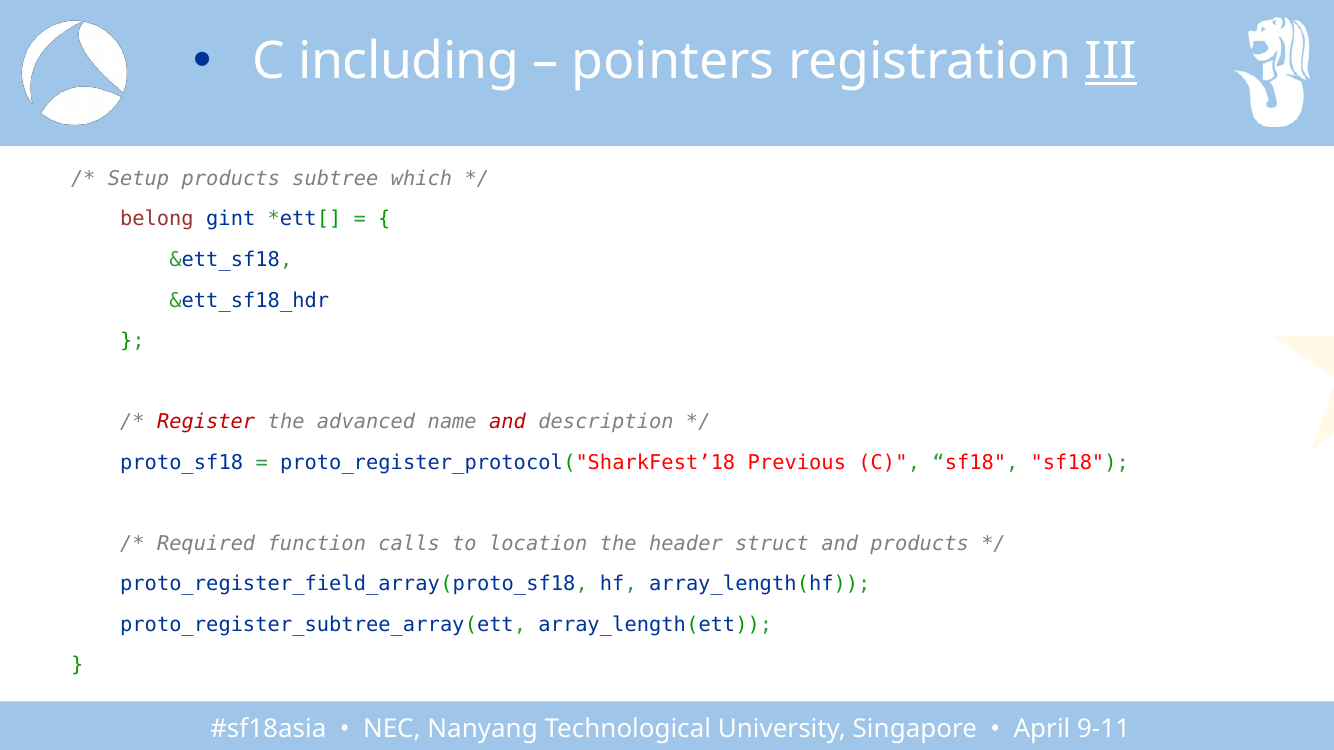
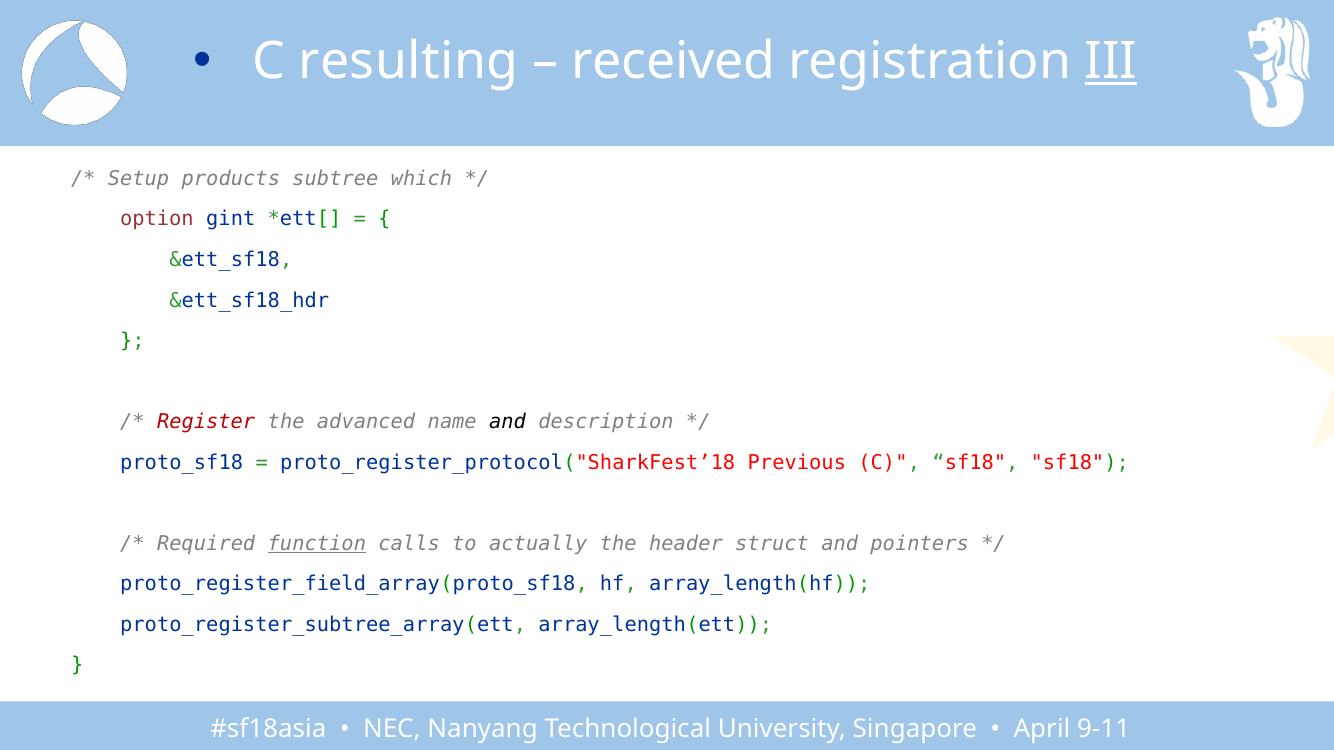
including: including -> resulting (408, 61)
pointers: pointers -> received (673, 61)
belong: belong -> option (157, 219)
and colour: red -> black (508, 422)
function underline: none -> present (317, 544)
location: location -> actually (538, 544)
and products: products -> pointers (920, 544)
